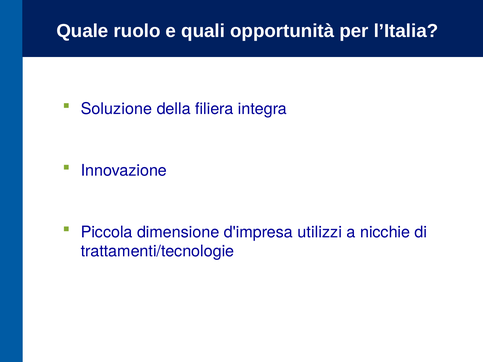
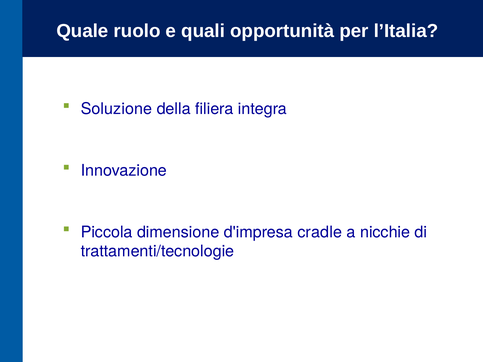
utilizzi: utilizzi -> cradle (320, 232)
